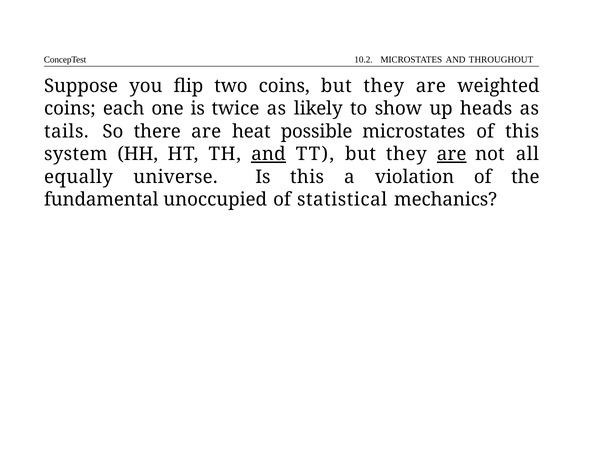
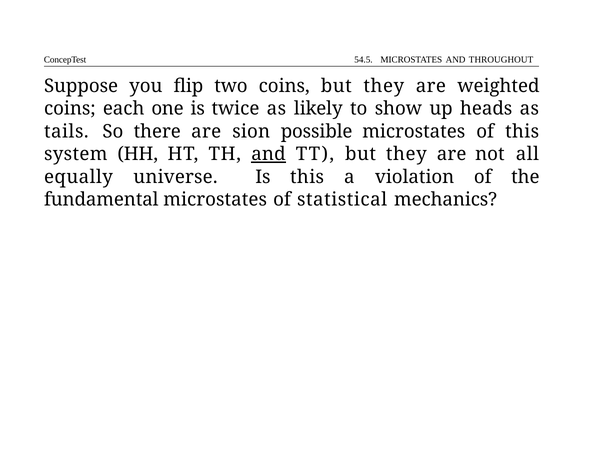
10.2: 10.2 -> 54.5 (363, 60)
heat: heat -> sion (251, 131)
are underline: present -> none (452, 154)
fundamental unoccupied: unoccupied -> microstates (215, 199)
